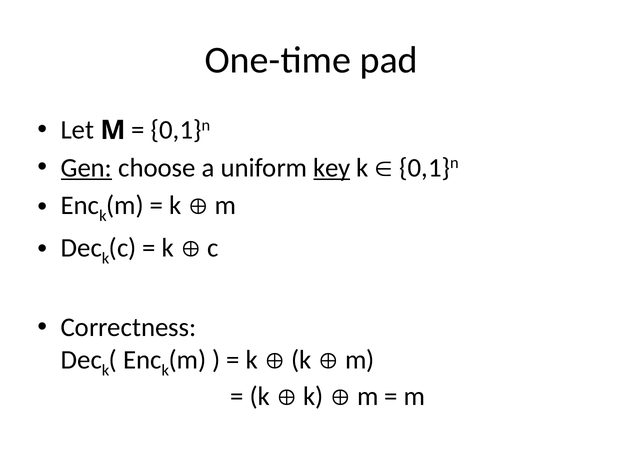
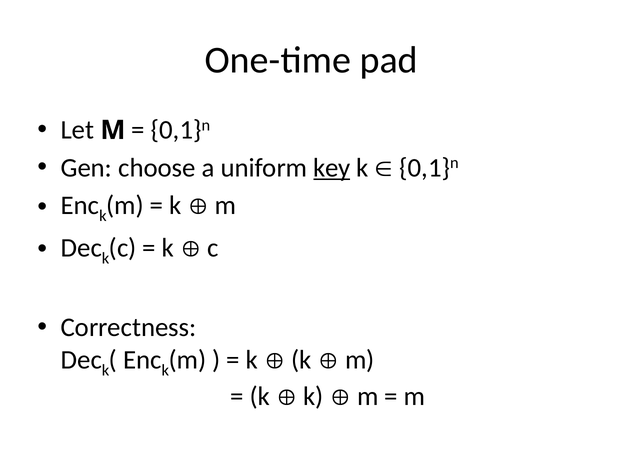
Gen underline: present -> none (86, 168)
